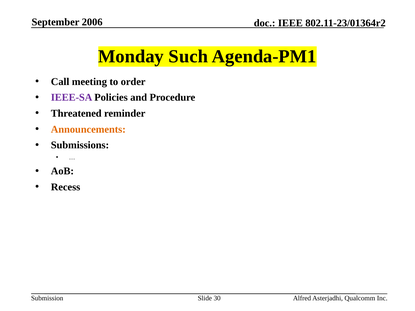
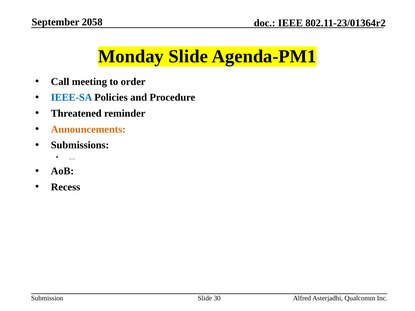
2006: 2006 -> 2058 (92, 22)
Monday Such: Such -> Slide (188, 57)
IEEE-SA colour: purple -> blue (72, 98)
